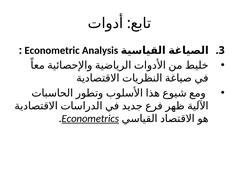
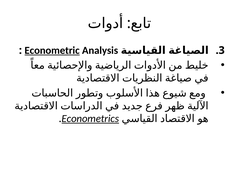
Econometric underline: none -> present (52, 50)
